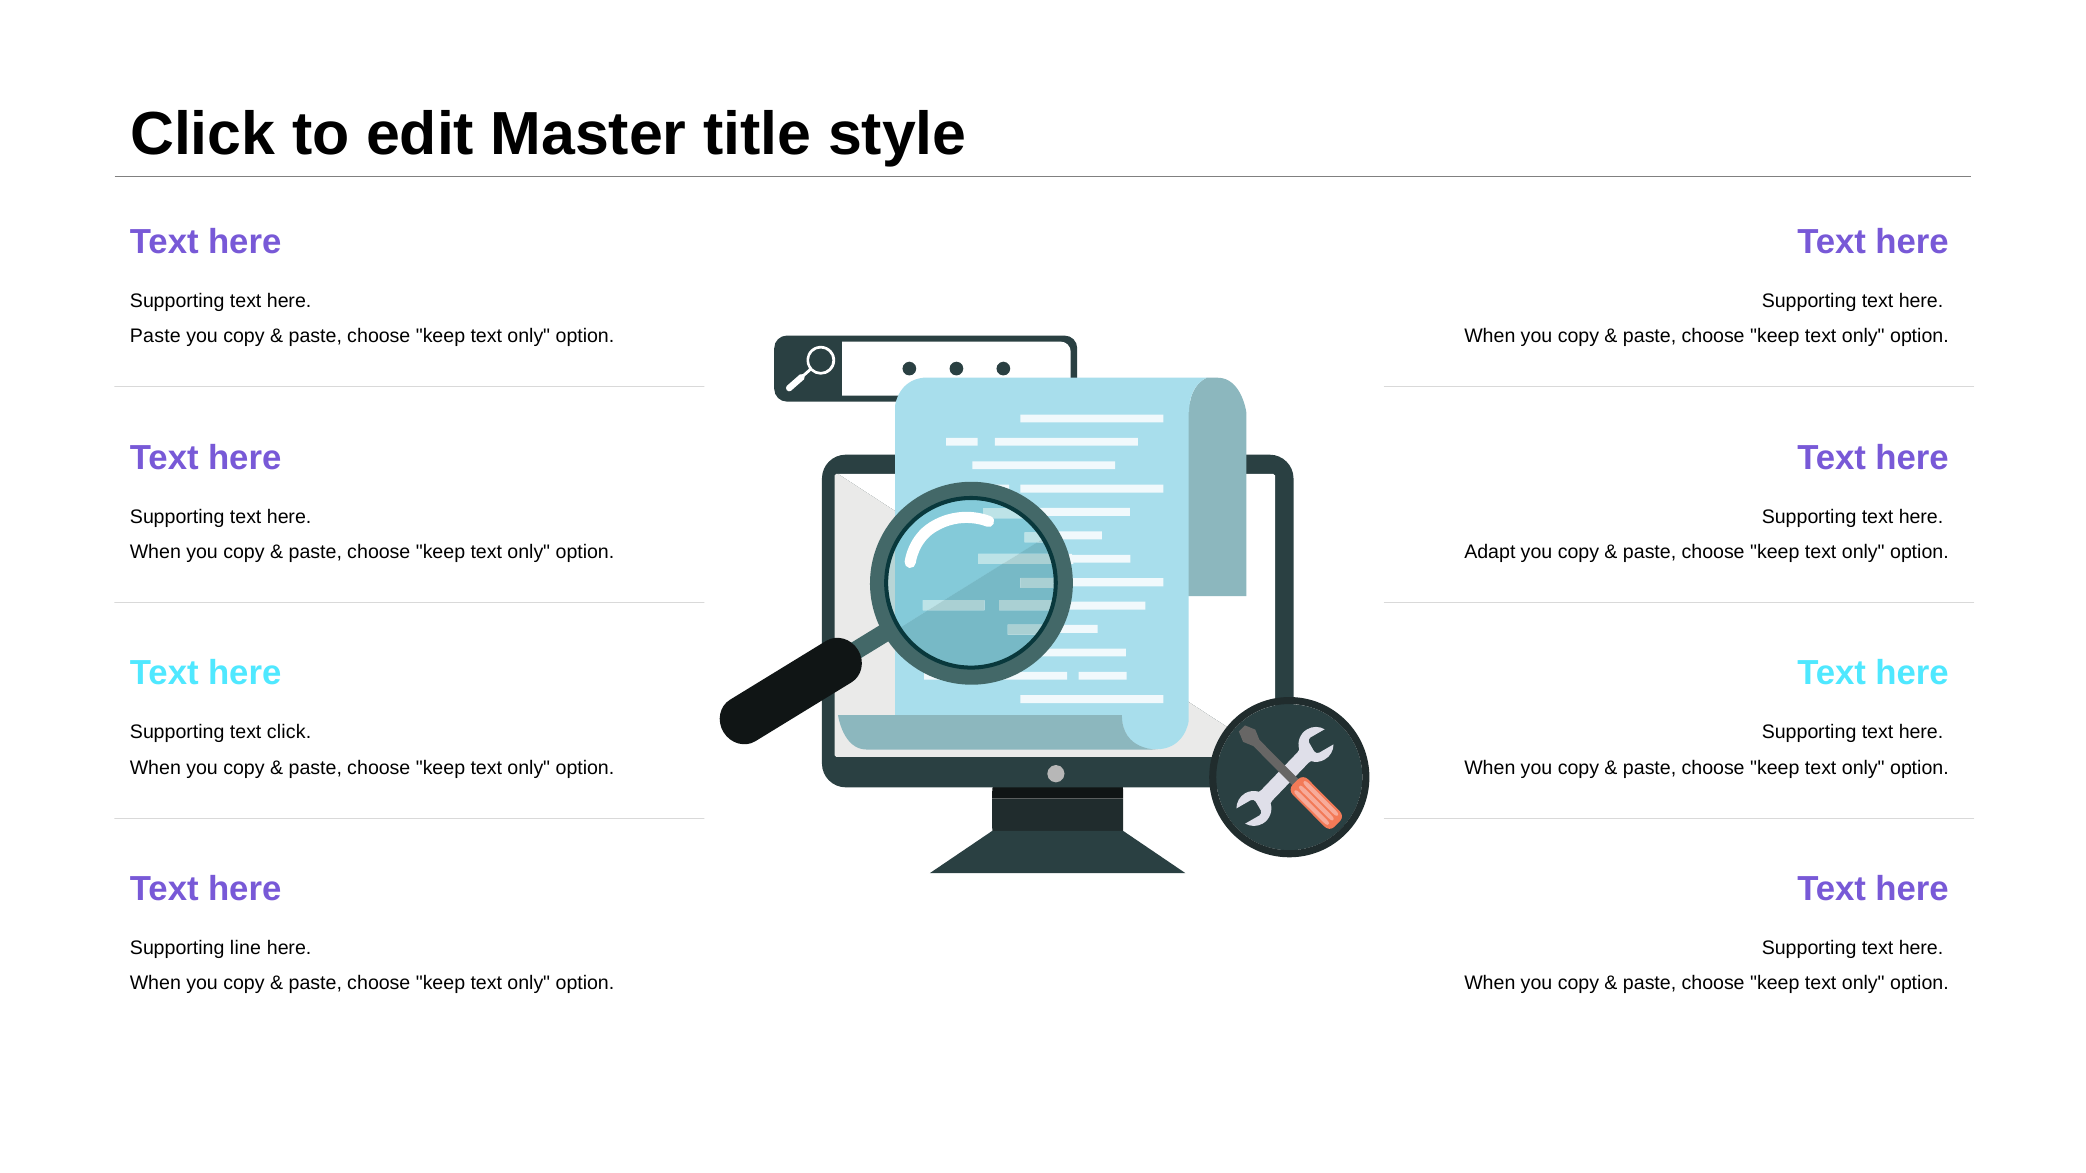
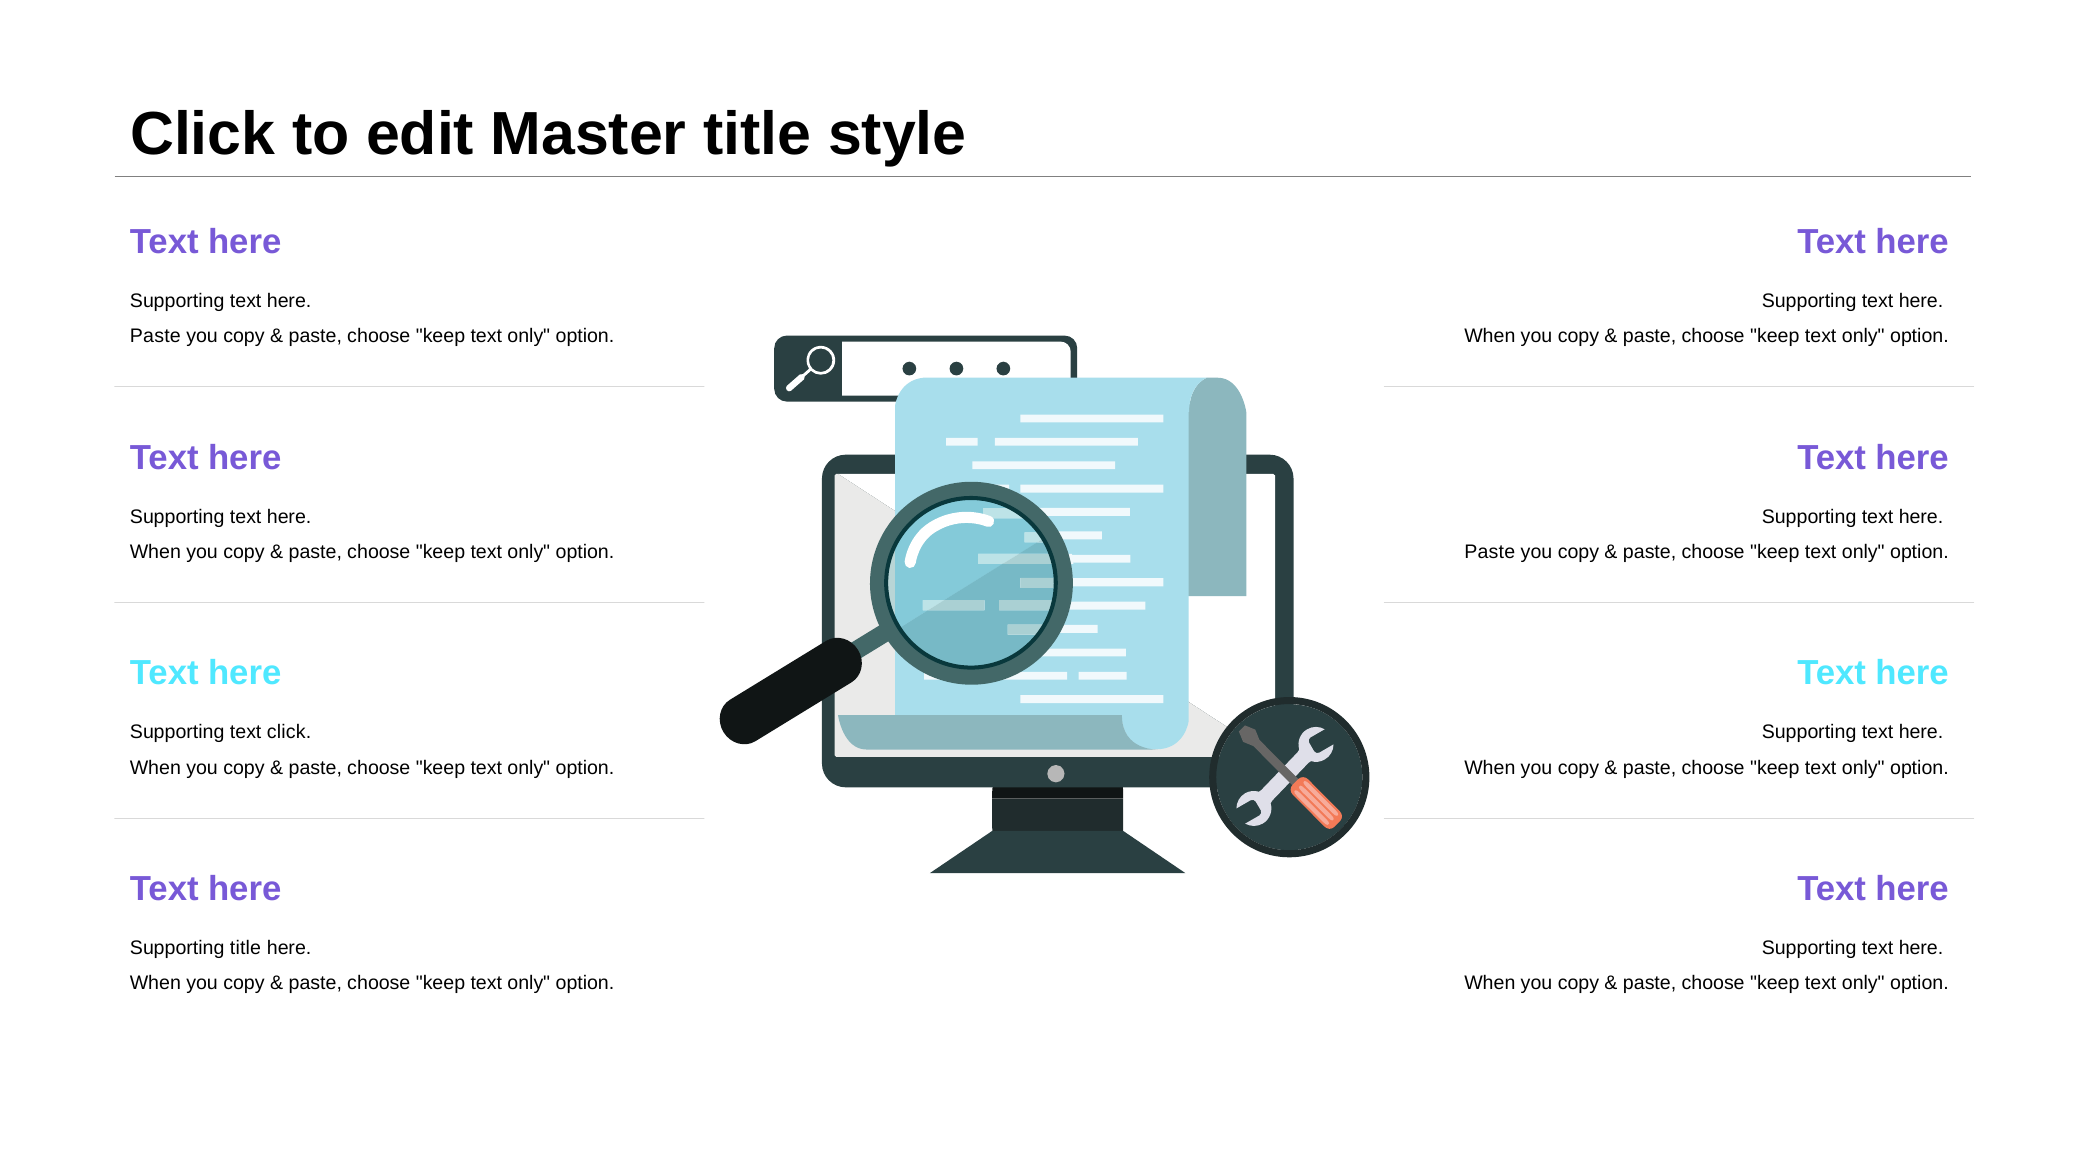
Adapt: Adapt -> Paste (1490, 552)
Supporting line: line -> title (246, 948)
